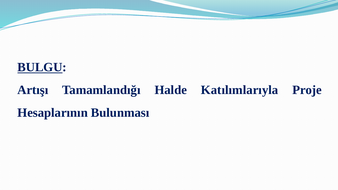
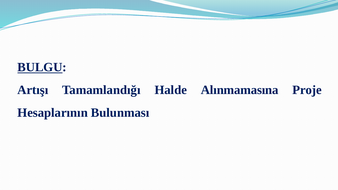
Katılımlarıyla: Katılımlarıyla -> Alınmamasına (240, 90)
